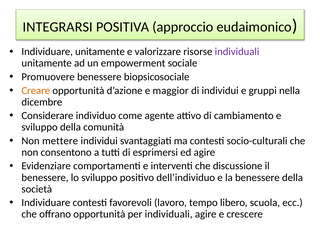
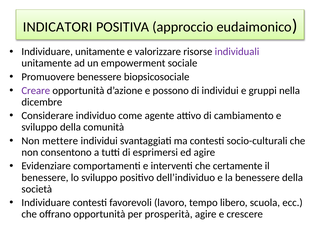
INTEGRARSI: INTEGRARSI -> INDICATORI (58, 27)
Creare colour: orange -> purple (36, 90)
maggior: maggior -> possono (171, 90)
discussione: discussione -> certamente (238, 166)
per individuali: individuali -> prosperità (169, 214)
